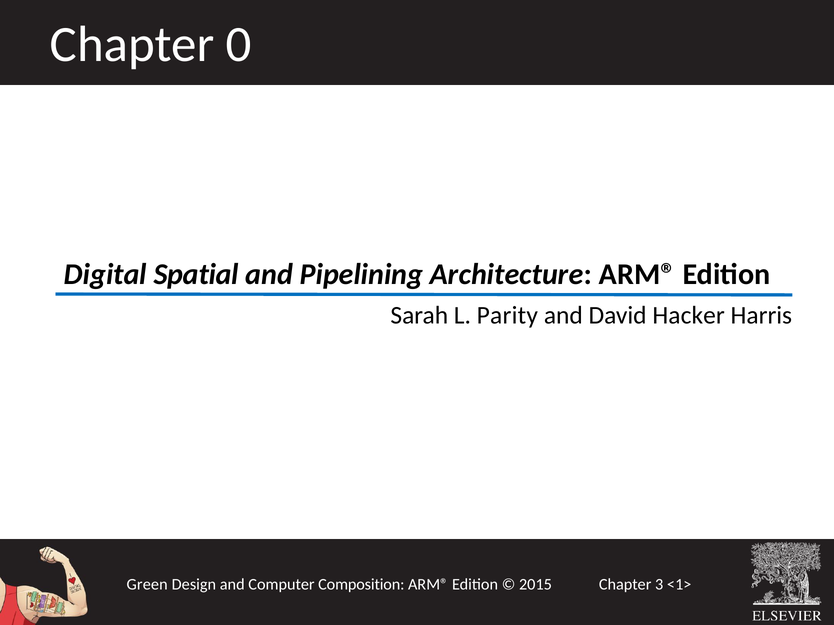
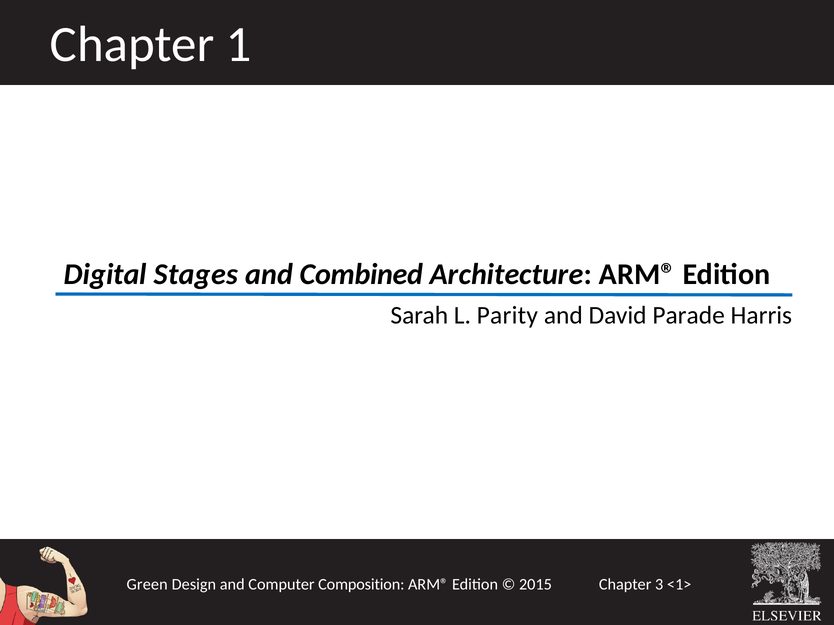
0: 0 -> 1 (239, 44)
Spatial: Spatial -> Stages (196, 274)
Pipelining: Pipelining -> Combined (362, 274)
Hacker: Hacker -> Parade (689, 315)
